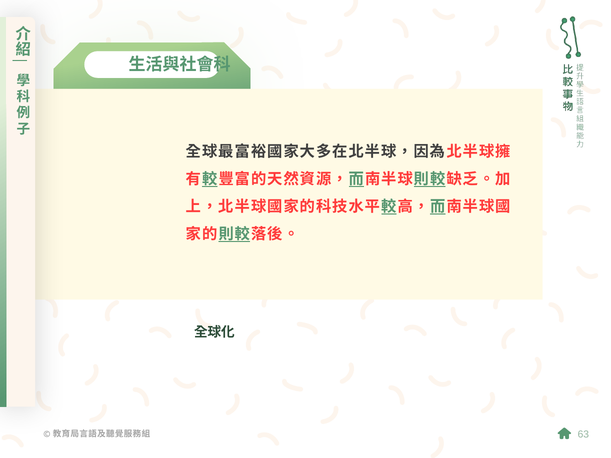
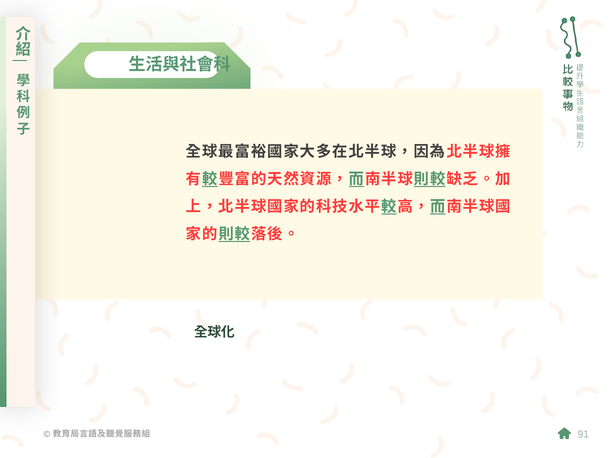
63: 63 -> 91 (583, 435)
